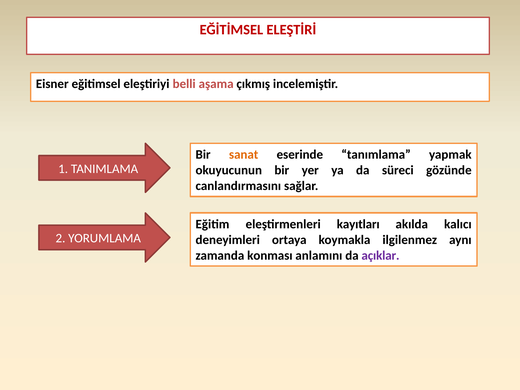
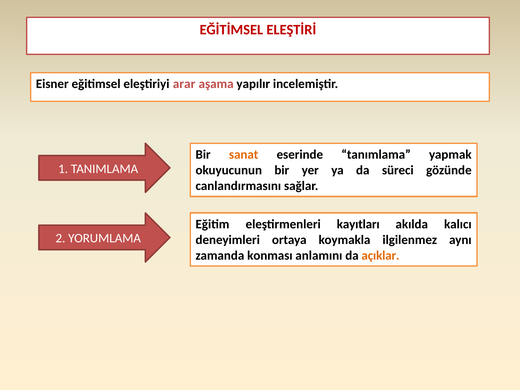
belli: belli -> arar (184, 84)
çıkmış: çıkmış -> yapılır (253, 84)
açıklar colour: purple -> orange (381, 255)
